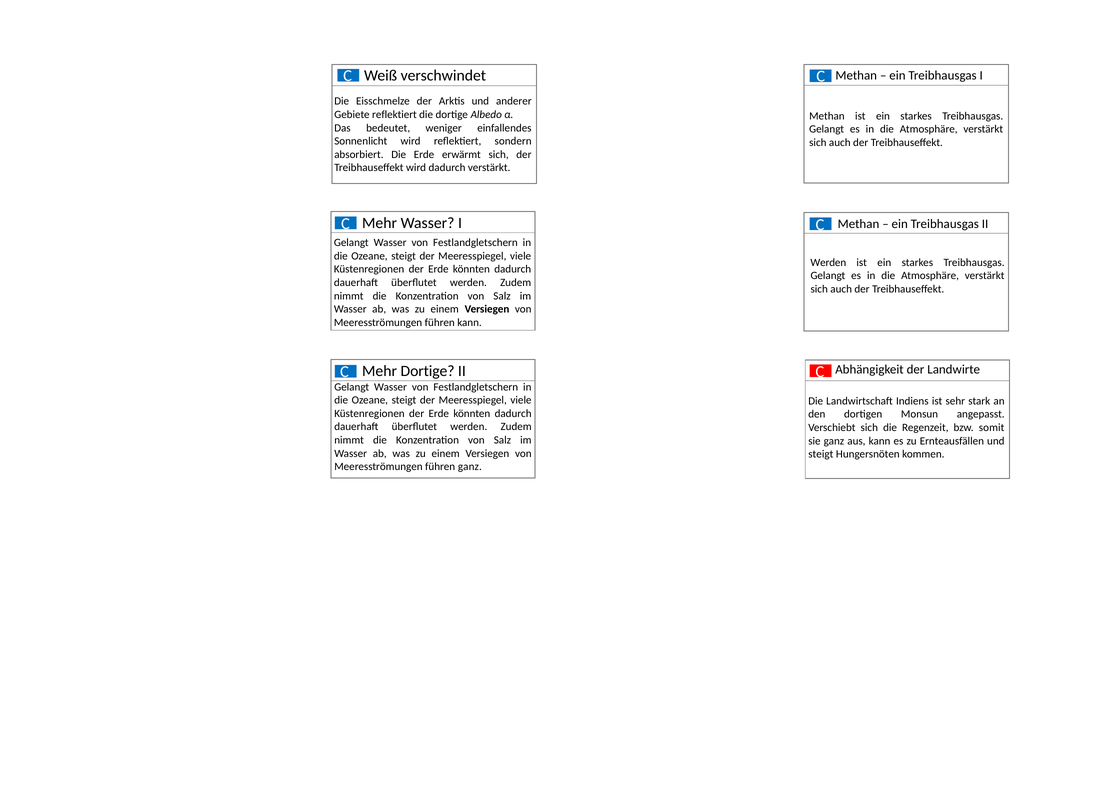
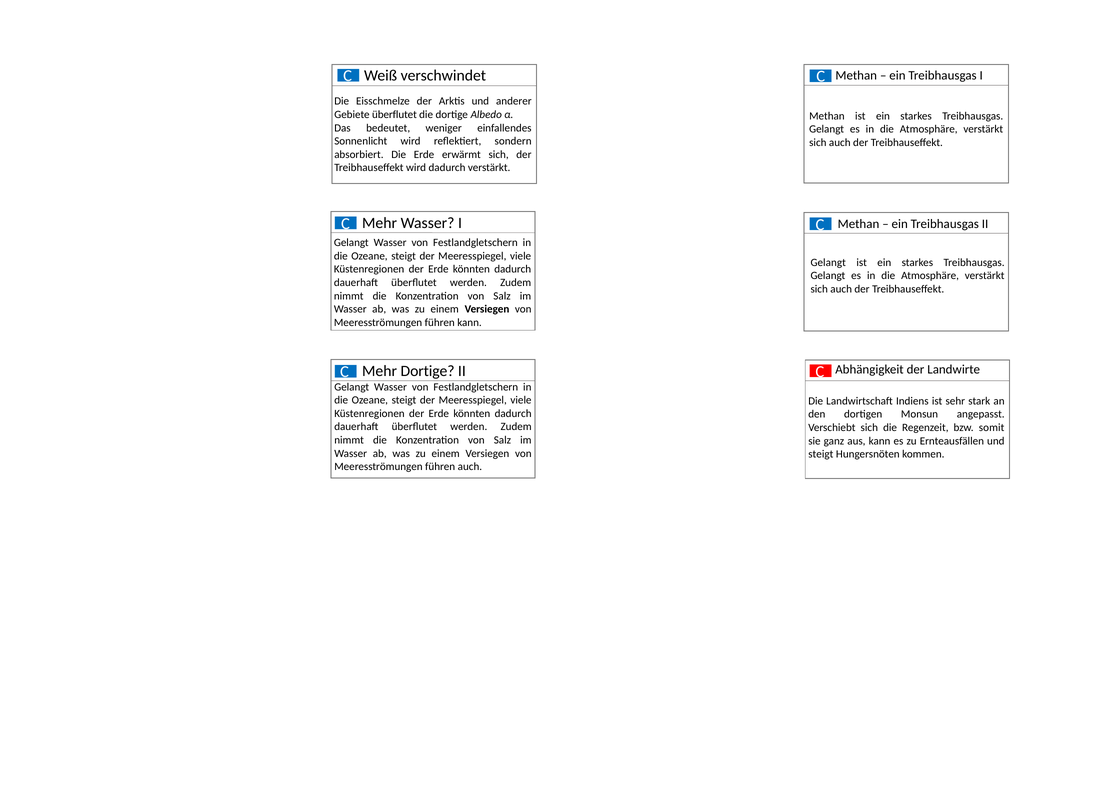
Gebiete reflektiert: reflektiert -> überflutet (394, 114)
Werden: Werden -> Gelangt (828, 262)
führen ganz: ganz -> auch (470, 466)
